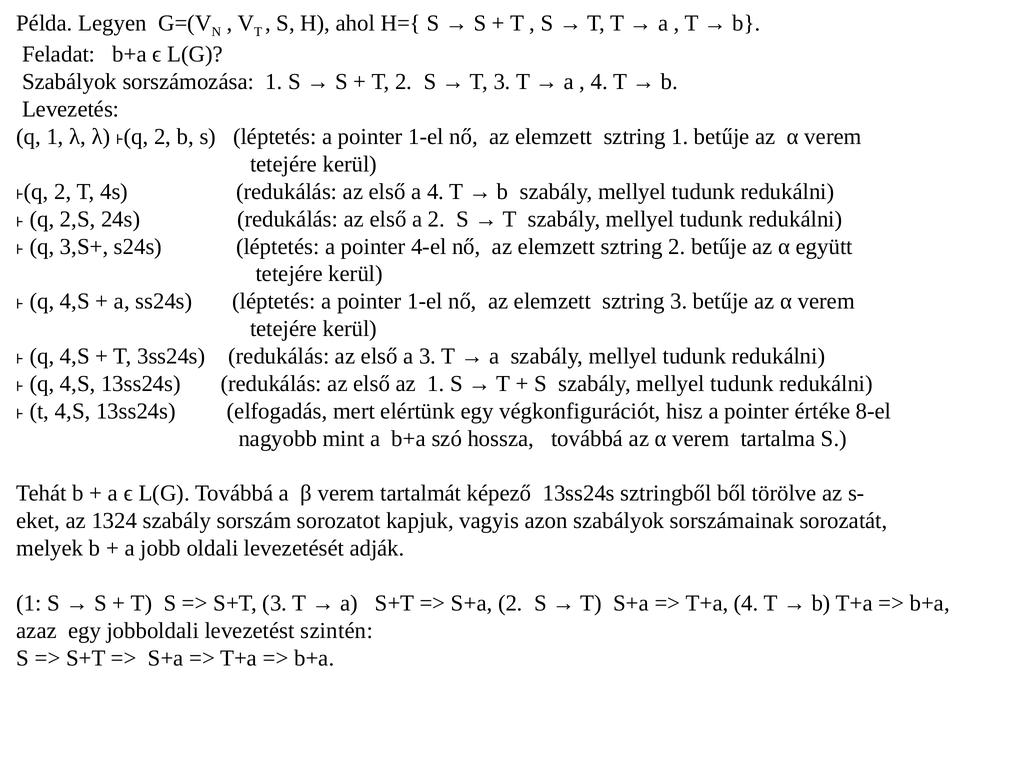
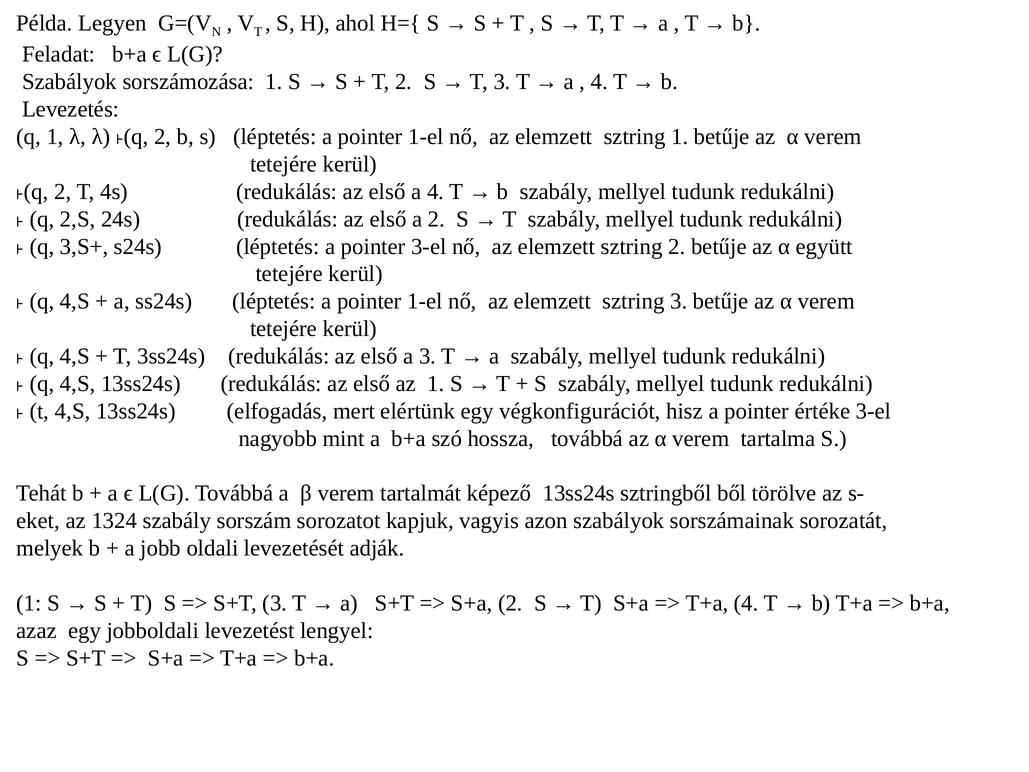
pointer 4-el: 4-el -> 3-el (429, 246)
értéke 8-el: 8-el -> 3-el (874, 411)
szintén: szintén -> lengyel (337, 630)
